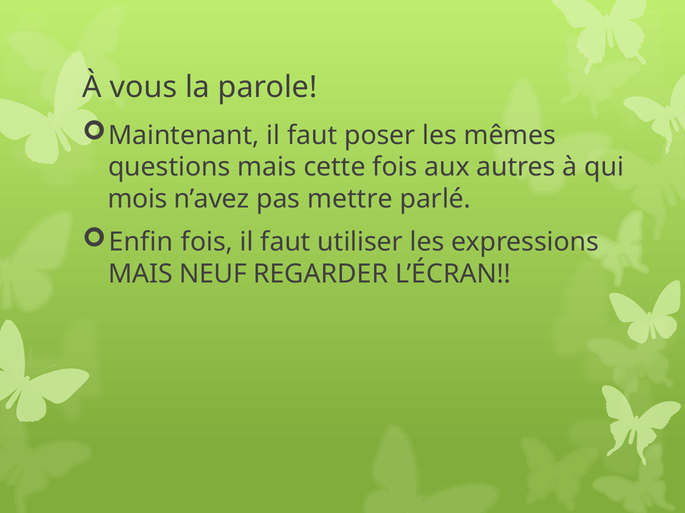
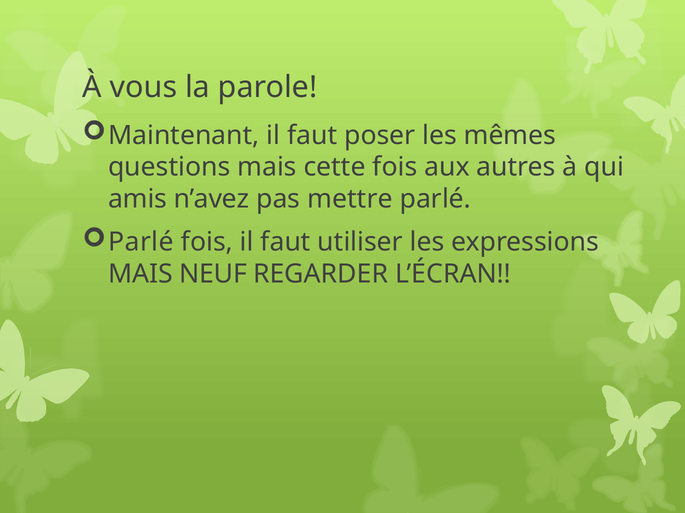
mois: mois -> amis (138, 199)
Enfin: Enfin -> Parlé (141, 242)
